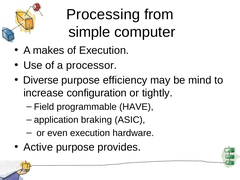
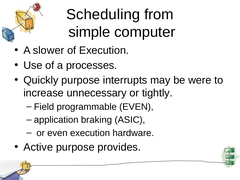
Processing: Processing -> Scheduling (103, 14)
makes: makes -> slower (49, 50)
processor: processor -> processes (92, 65)
Diverse: Diverse -> Quickly (41, 80)
efficiency: efficiency -> interrupts (125, 80)
mind: mind -> were (200, 80)
configuration: configuration -> unnecessary (97, 93)
programmable HAVE: HAVE -> EVEN (136, 107)
